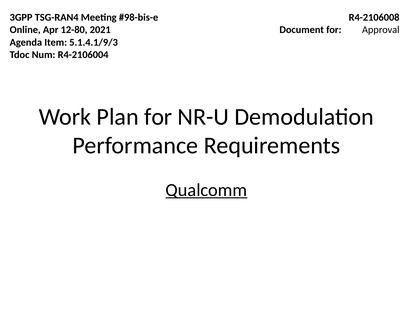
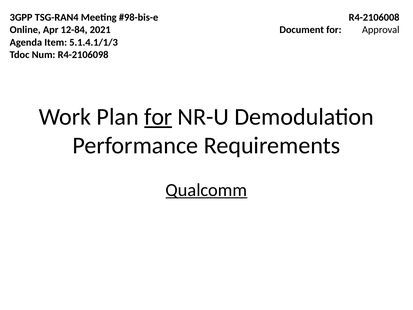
12-80: 12-80 -> 12-84 (74, 30)
5.1.4.1/9/3: 5.1.4.1/9/3 -> 5.1.4.1/1/3 (94, 42)
R4-2106004: R4-2106004 -> R4-2106098 (83, 55)
for underline: none -> present (158, 117)
